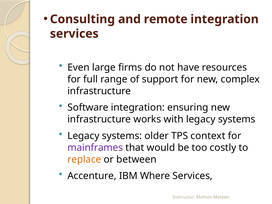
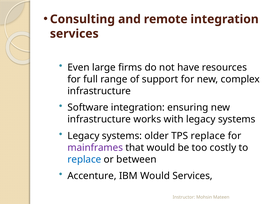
TPS context: context -> replace (208, 136)
replace colour: orange -> blue (84, 159)
IBM Where: Where -> Would (155, 176)
